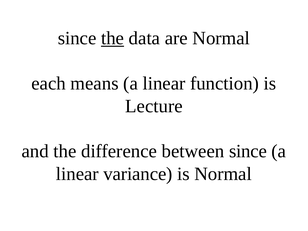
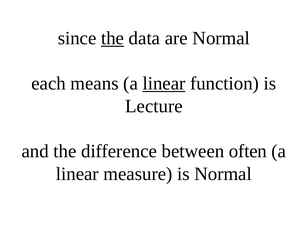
linear underline: none -> present (164, 83)
between since: since -> often (248, 151)
variance: variance -> measure (138, 174)
